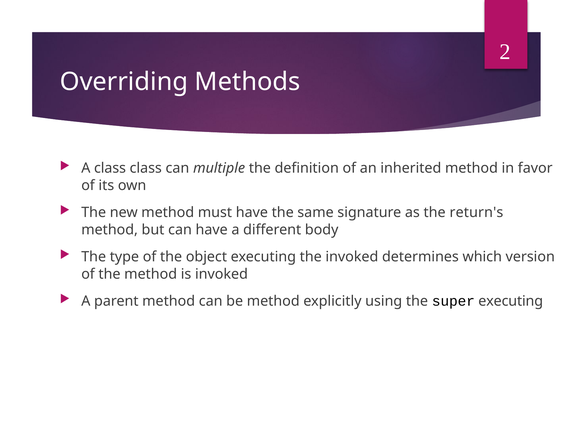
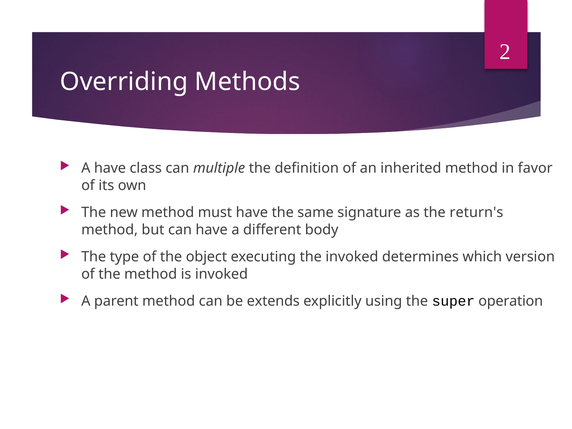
A class: class -> have (110, 168)
be method: method -> extends (273, 301)
super executing: executing -> operation (511, 301)
